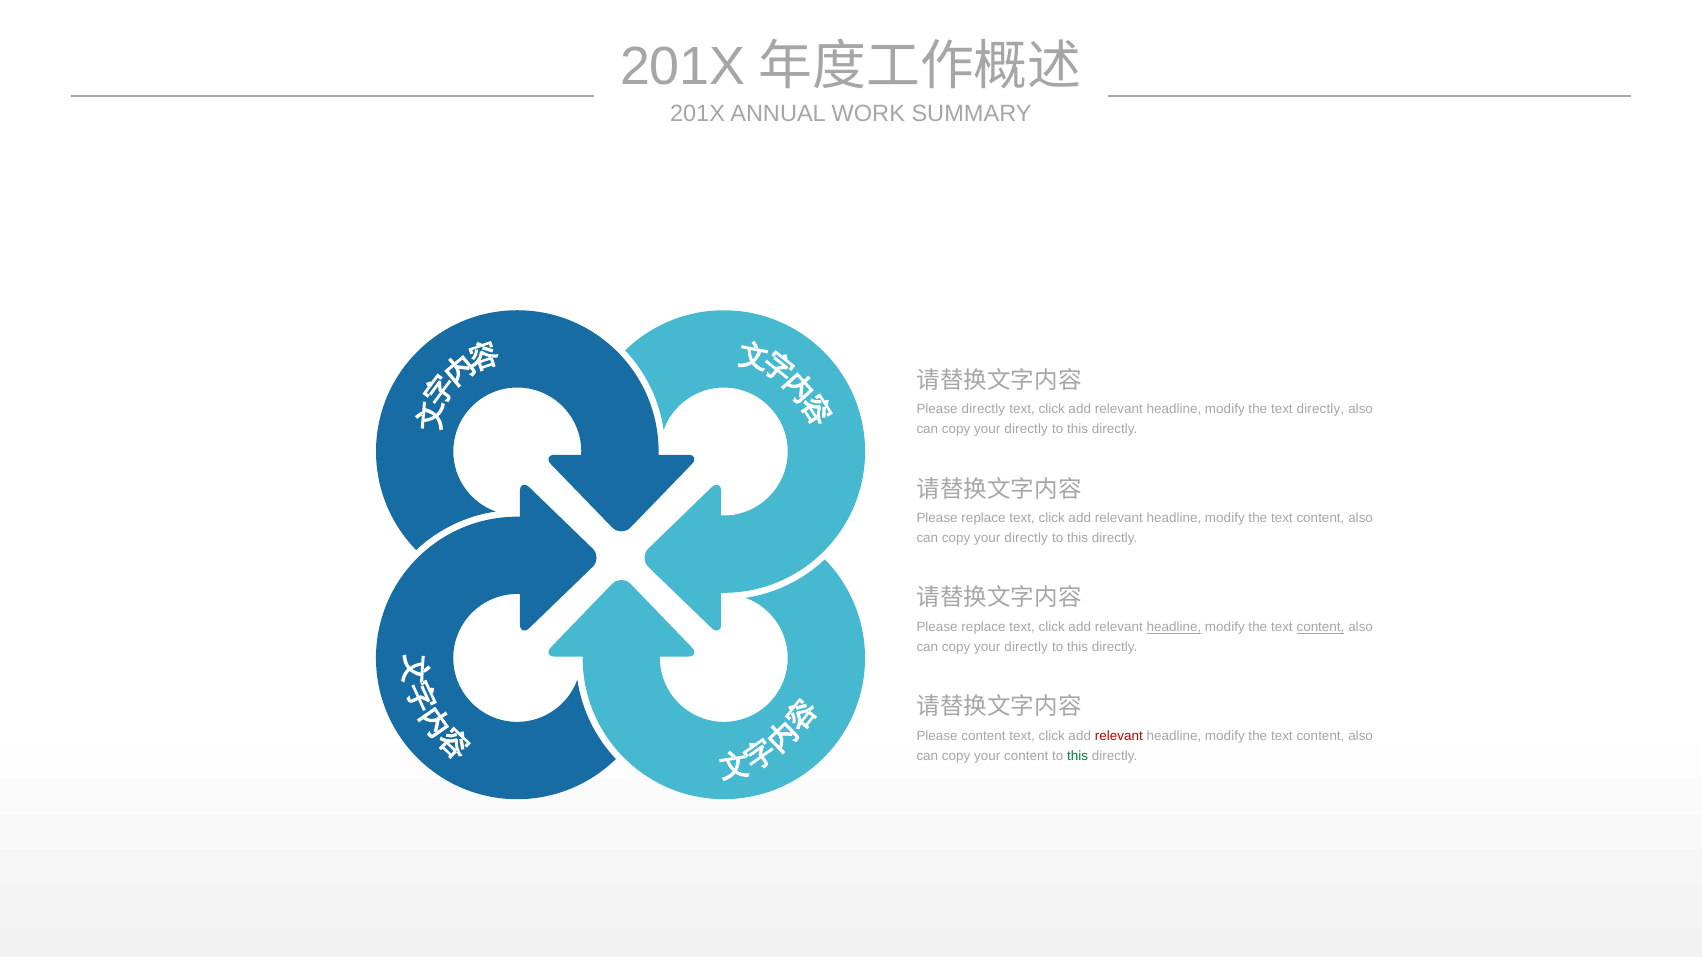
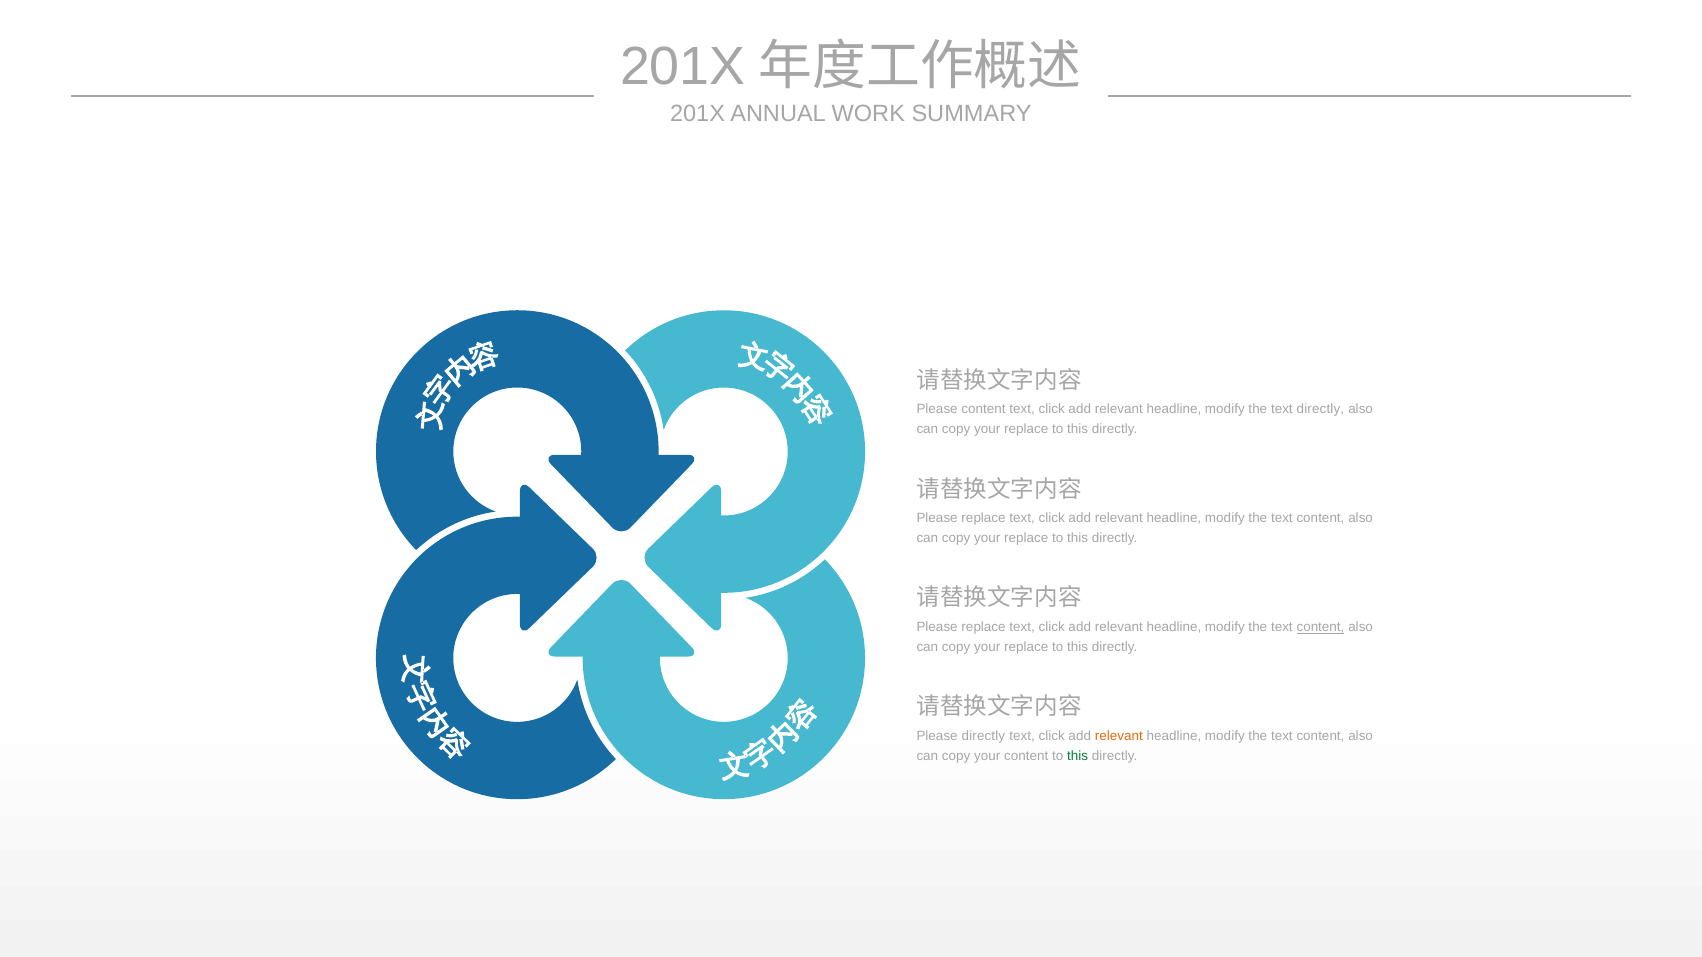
Please directly: directly -> content (984, 410)
directly: directly -> replace (1026, 429)
directly: directly -> replace (1026, 538)
headline underline: present -> none (1174, 628)
directly: directly -> replace (1026, 647)
Please content: content -> directly (983, 737)
relevant colour: red -> orange (1119, 737)
